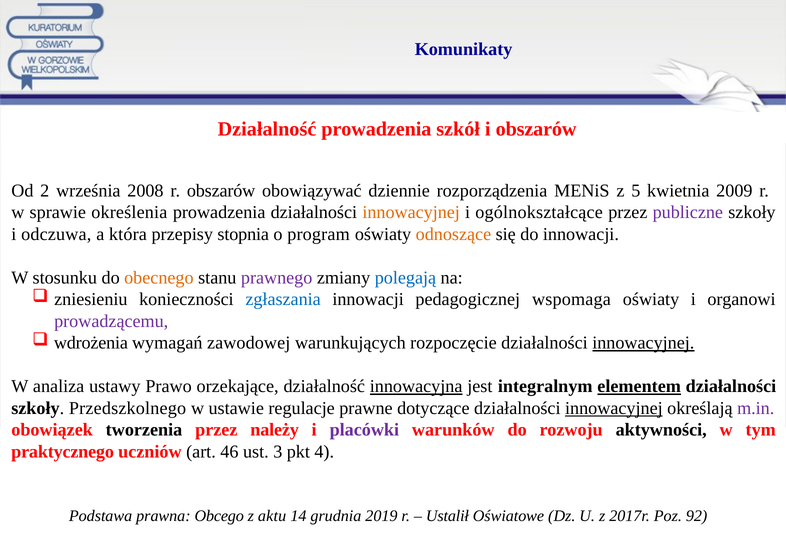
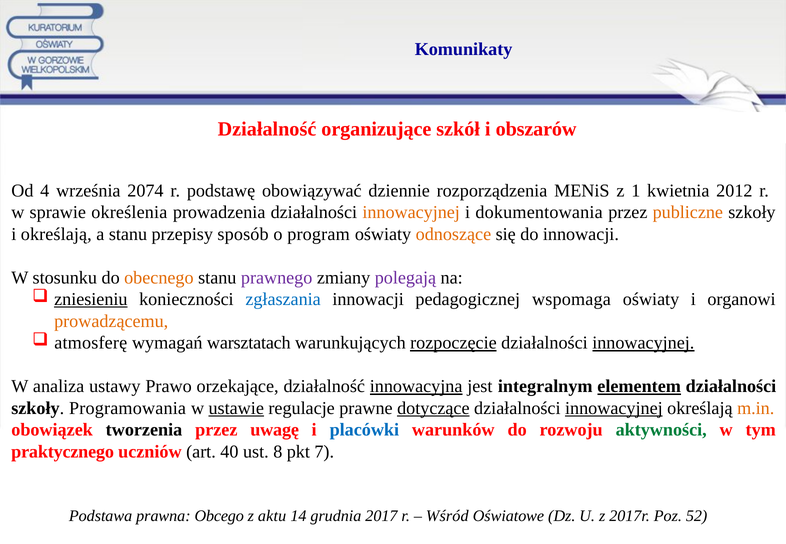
Działalność prowadzenia: prowadzenia -> organizujące (376, 129)
2: 2 -> 4 (45, 191)
2008: 2008 -> 2074 (145, 191)
r obszarów: obszarów -> podstawę (221, 191)
5: 5 -> 1 (636, 191)
2009: 2009 -> 2012 (734, 191)
ogólnokształcące: ogólnokształcące -> dokumentowania (539, 212)
publiczne colour: purple -> orange (688, 212)
i odczuwa: odczuwa -> określają (56, 234)
a która: która -> stanu (128, 234)
stopnia: stopnia -> sposób (243, 234)
polegają colour: blue -> purple (405, 278)
zniesieniu underline: none -> present (91, 299)
prowadzącemu colour: purple -> orange (111, 321)
wdrożenia: wdrożenia -> atmosferę (91, 343)
zawodowej: zawodowej -> warsztatach (249, 343)
rozpoczęcie underline: none -> present (453, 343)
Przedszkolnego: Przedszkolnego -> Programowania (128, 408)
ustawie underline: none -> present (236, 408)
dotyczące underline: none -> present (433, 408)
m.in colour: purple -> orange (756, 408)
należy: należy -> uwagę (275, 430)
placówki colour: purple -> blue (364, 430)
aktywności colour: black -> green (661, 430)
46: 46 -> 40 (229, 452)
3: 3 -> 8 (278, 452)
4: 4 -> 7 (324, 452)
2019: 2019 -> 2017 (381, 516)
Ustalił: Ustalił -> Wśród (447, 516)
92: 92 -> 52 (697, 516)
